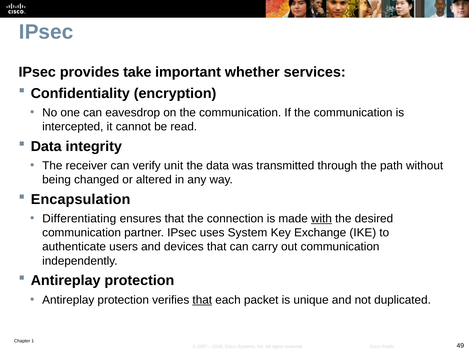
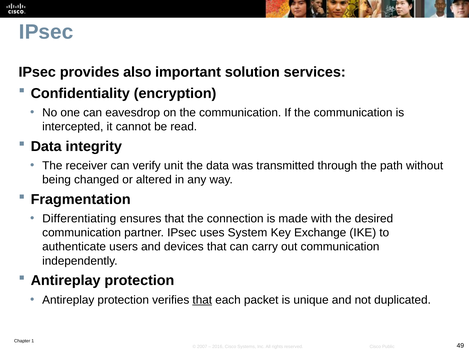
take: take -> also (137, 72)
whether: whether -> solution (252, 72)
Encapsulation: Encapsulation -> Fragmentation (81, 200)
with underline: present -> none (321, 219)
